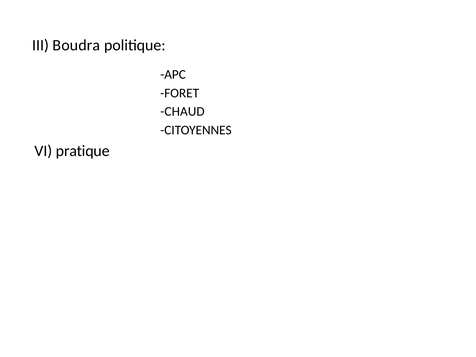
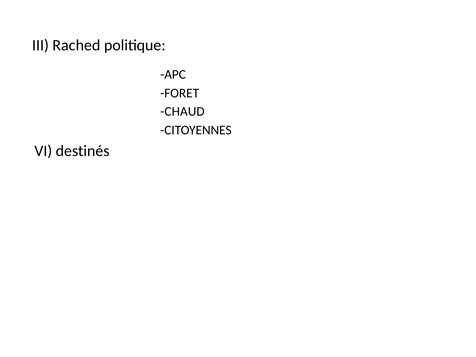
Boudra: Boudra -> Rached (76, 45)
pratique: pratique -> destinés (83, 151)
